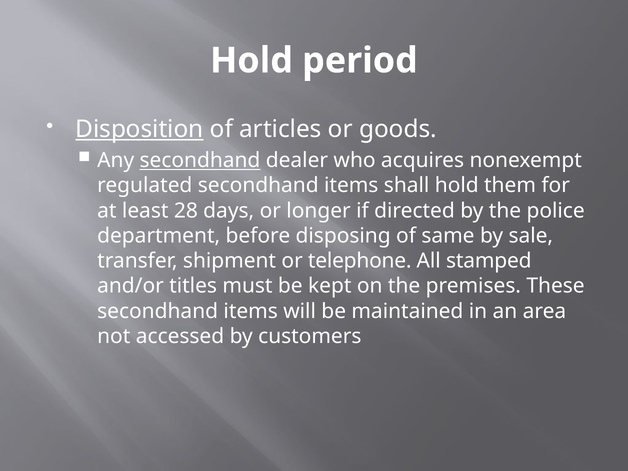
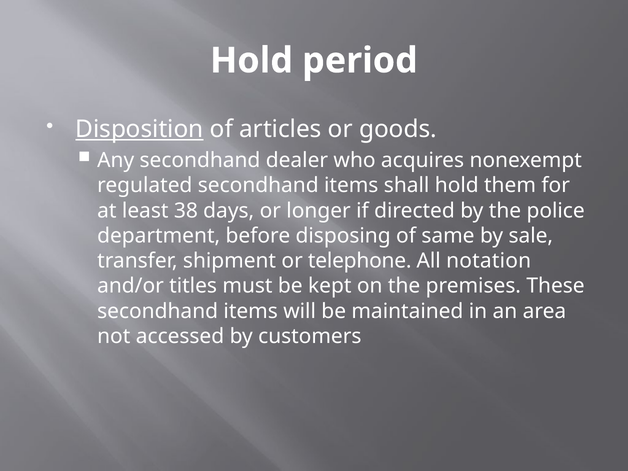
secondhand underline: present -> none (200, 160)
28: 28 -> 38 (186, 211)
stamped: stamped -> notation (489, 261)
